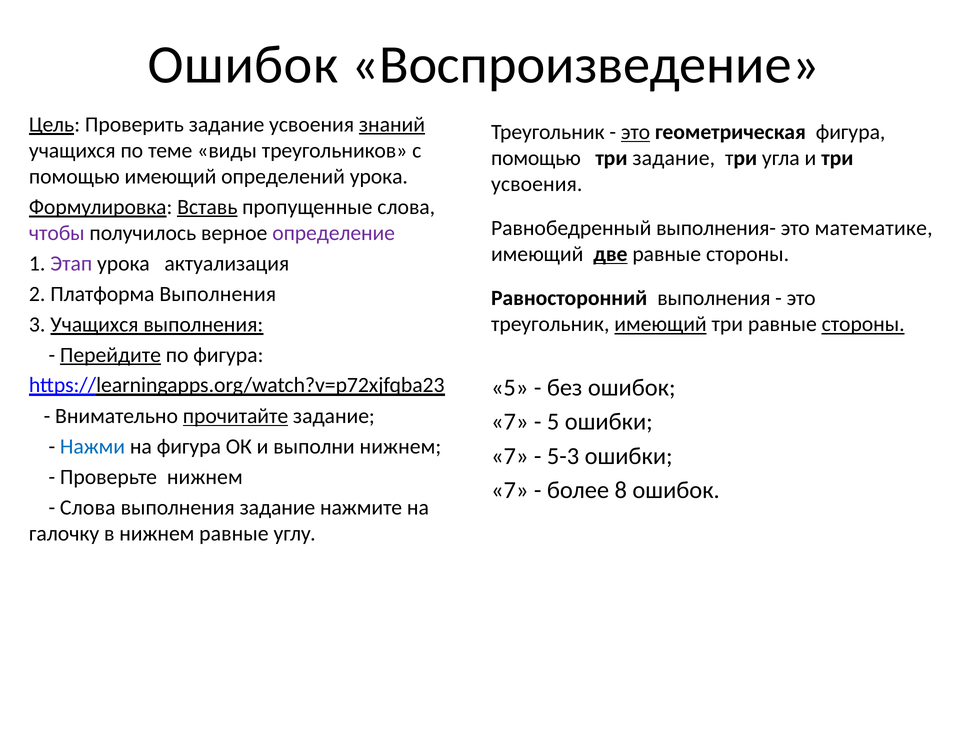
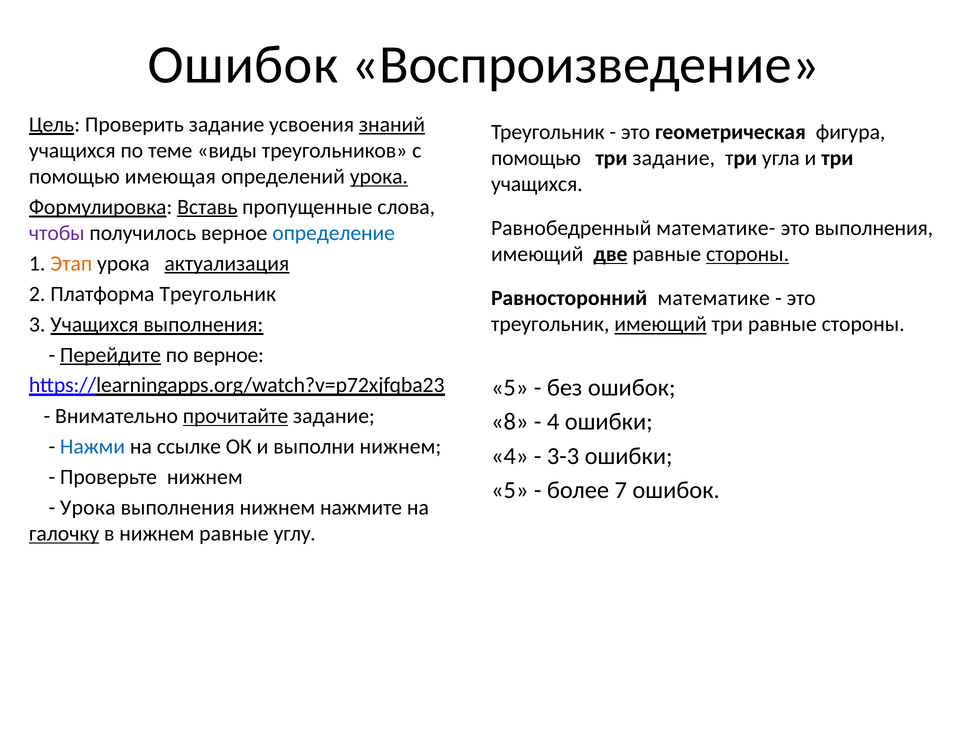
это underline: present -> none (636, 132)
помощью имеющий: имеющий -> имеющая (170, 176)
урока underline: none -> present (379, 176)
усвоения: усвоения -> учащихся (537, 184)
выполнения-: выполнения- -> математике- (716, 228)
это математике: математике -> выполнения (874, 228)
определение colour: purple -> blue (334, 233)
стороны underline: none -> present (748, 254)
Этап colour: purple -> orange (71, 263)
актуализация underline: none -> present (227, 263)
Платформа Выполнения: Выполнения -> Треугольник (218, 294)
Равносторонний выполнения: выполнения -> математике (714, 298)
стороны underline: present -> none (863, 324)
по фигура: фигура -> верное (228, 355)
7: 7 -> 8 (510, 421)
5: 5 -> 4 (553, 421)
на фигура: фигура -> ссылке (189, 446)
7: 7 -> 4 (510, 456)
5-3: 5-3 -> 3-3 (563, 456)
7: 7 -> 5 (510, 490)
8: 8 -> 7 (621, 490)
Слова: Слова -> Урока (88, 507)
выполнения задание: задание -> нижнем (277, 507)
галочку underline: none -> present (64, 533)
